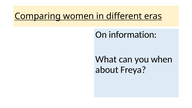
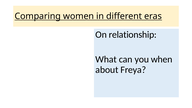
information: information -> relationship (133, 35)
